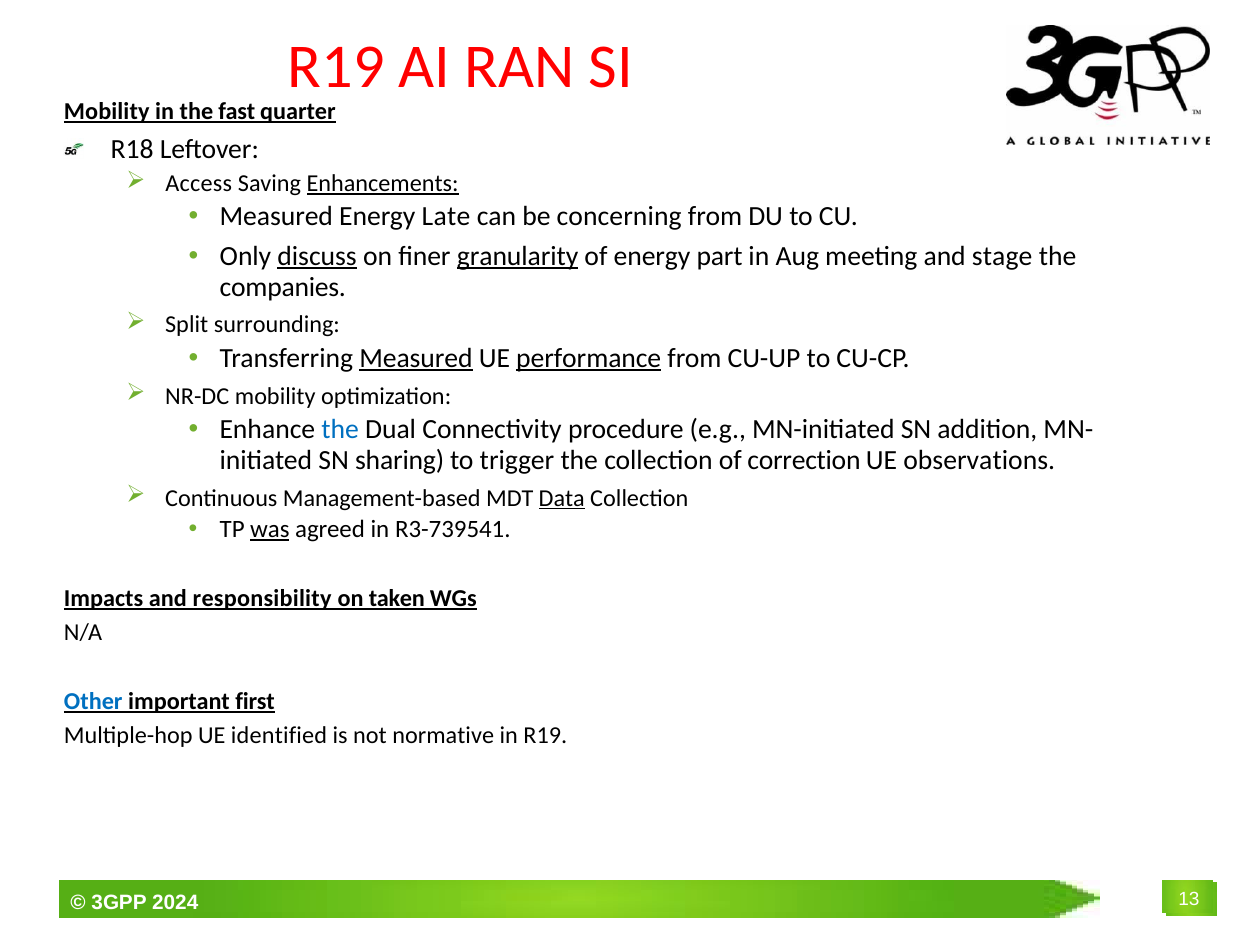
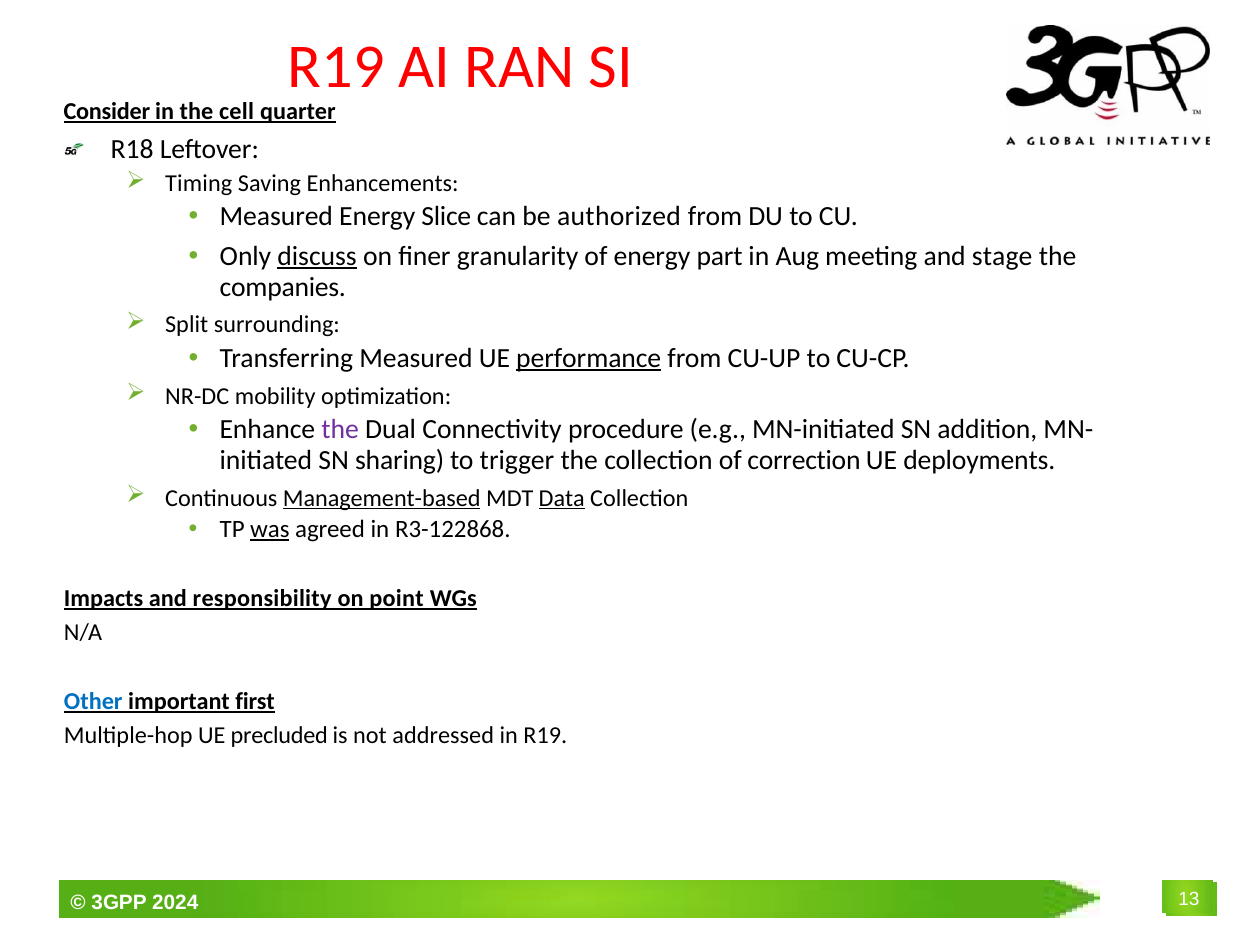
Mobility: Mobility -> Consider (107, 112)
fast: fast -> cell (237, 112)
Access: Access -> Timing (199, 183)
Enhancements underline: present -> none (383, 183)
Late: Late -> Slice (446, 217)
concerning: concerning -> authorized (619, 217)
granularity underline: present -> none (518, 256)
Measured underline: present -> none (416, 358)
the colour: blue -> purple (340, 429)
observations: observations -> deployments (979, 460)
Management-based underline: none -> present (382, 498)
R3-739541: R3-739541 -> R3-122868 (453, 529)
taken: taken -> point (397, 598)
identified: identified -> precluded (279, 735)
normative: normative -> addressed (443, 735)
